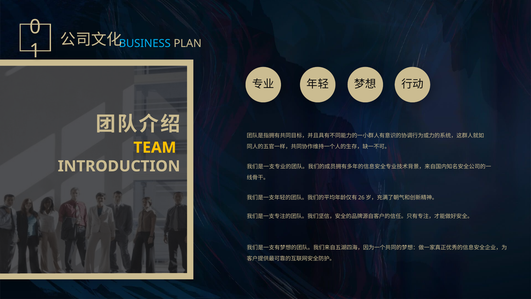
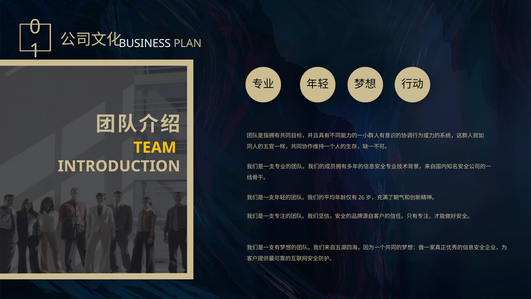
BUSINESS colour: light blue -> white (145, 43)
